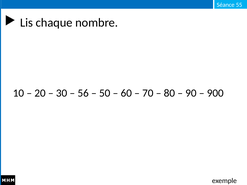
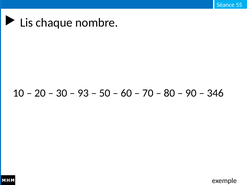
56: 56 -> 93 (83, 93)
900: 900 -> 346 (215, 93)
